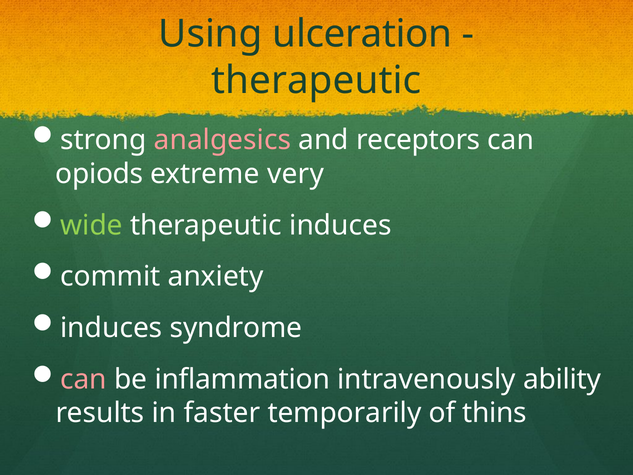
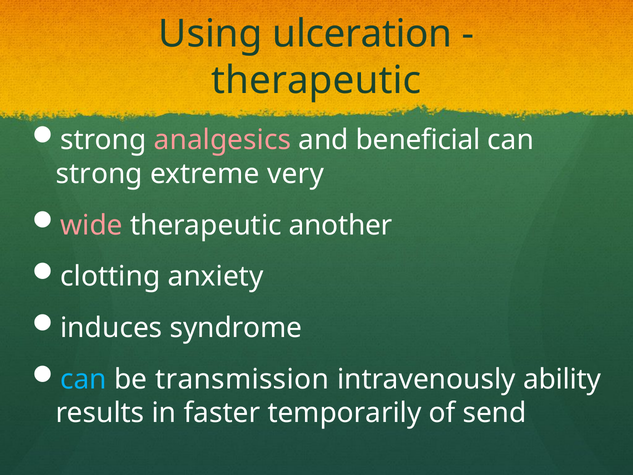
receptors: receptors -> beneficial (418, 140)
opiods: opiods -> strong (99, 174)
wide colour: light green -> pink (91, 225)
therapeutic induces: induces -> another (341, 225)
commit: commit -> clotting (110, 276)
can colour: pink -> light blue (84, 379)
inflammation: inflammation -> transmission (242, 379)
thins: thins -> send (495, 413)
